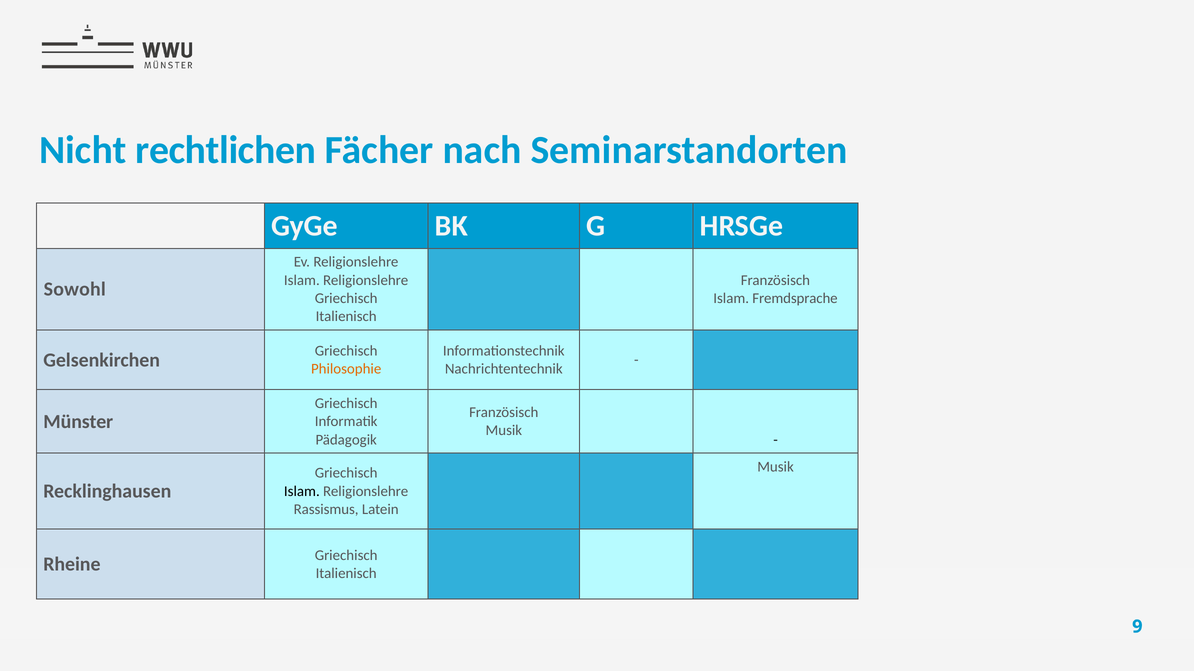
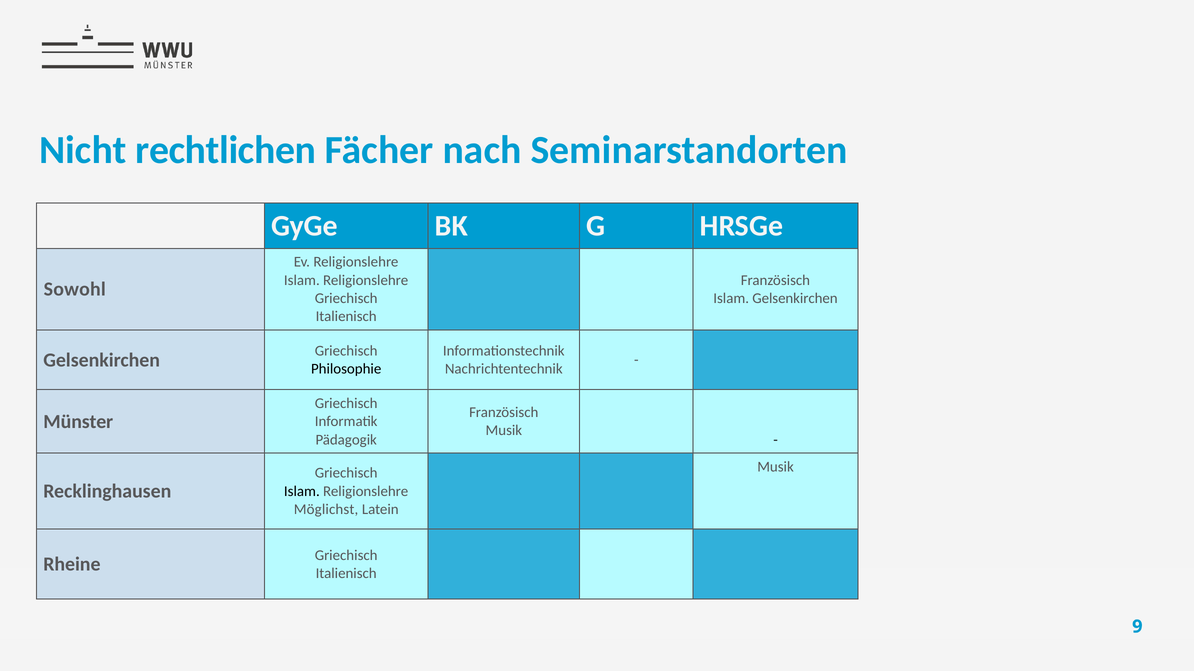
Islam Fremdsprache: Fremdsprache -> Gelsenkirchen (795, 299)
Philosophie colour: orange -> black (346, 369)
Rassismus: Rassismus -> Möglichst (326, 510)
